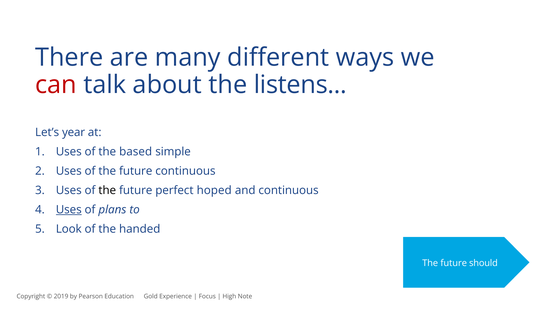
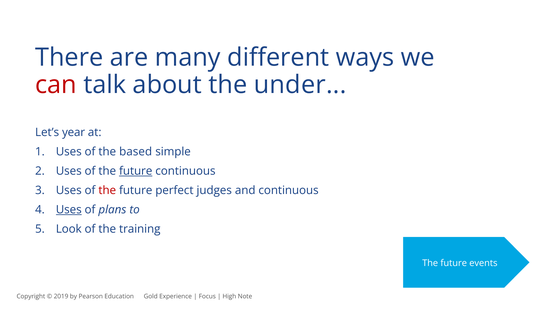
listens: listens -> under (300, 85)
future underline: none -> present (136, 171)
the colour: black -> red (107, 190)
hoped: hoped -> judges (214, 190)
handed: handed -> training (140, 229)
should: should -> events (483, 263)
